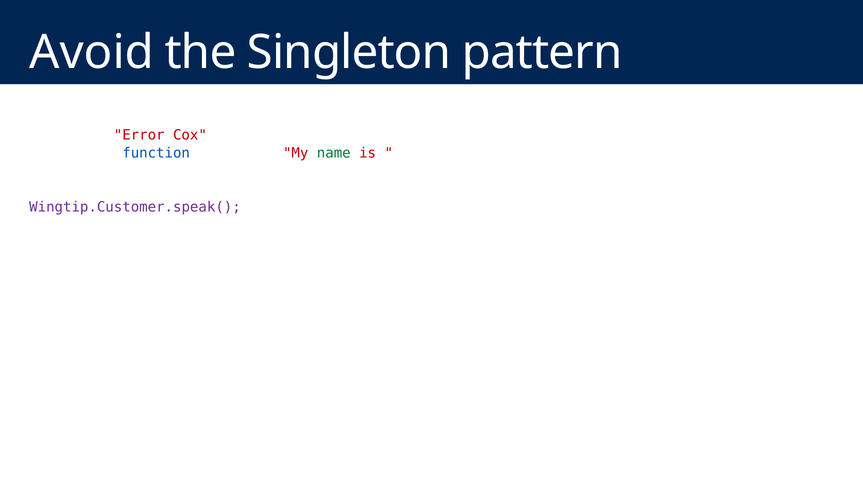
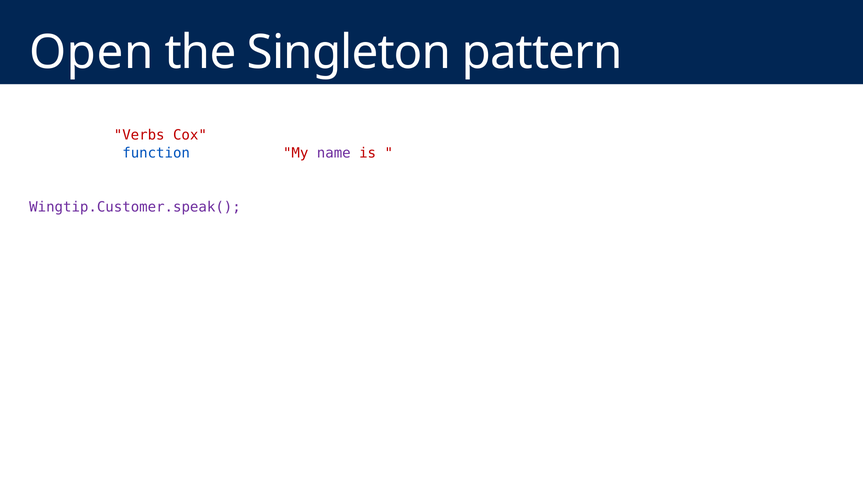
Avoid: Avoid -> Open (91, 52)
Error: Error -> Verbs (139, 135)
name colour: green -> purple (334, 153)
